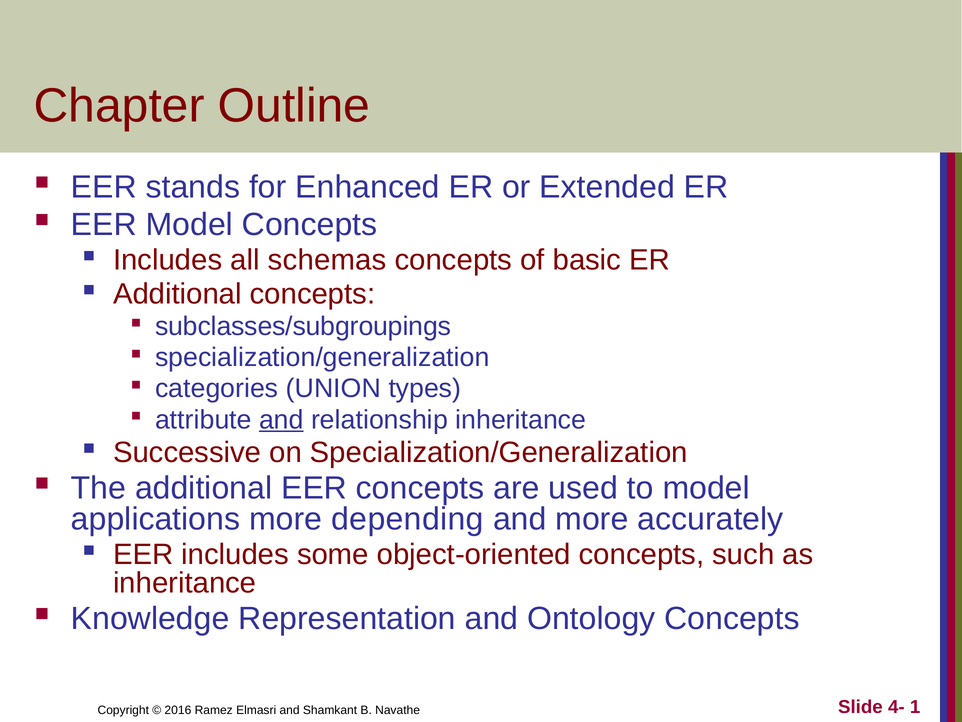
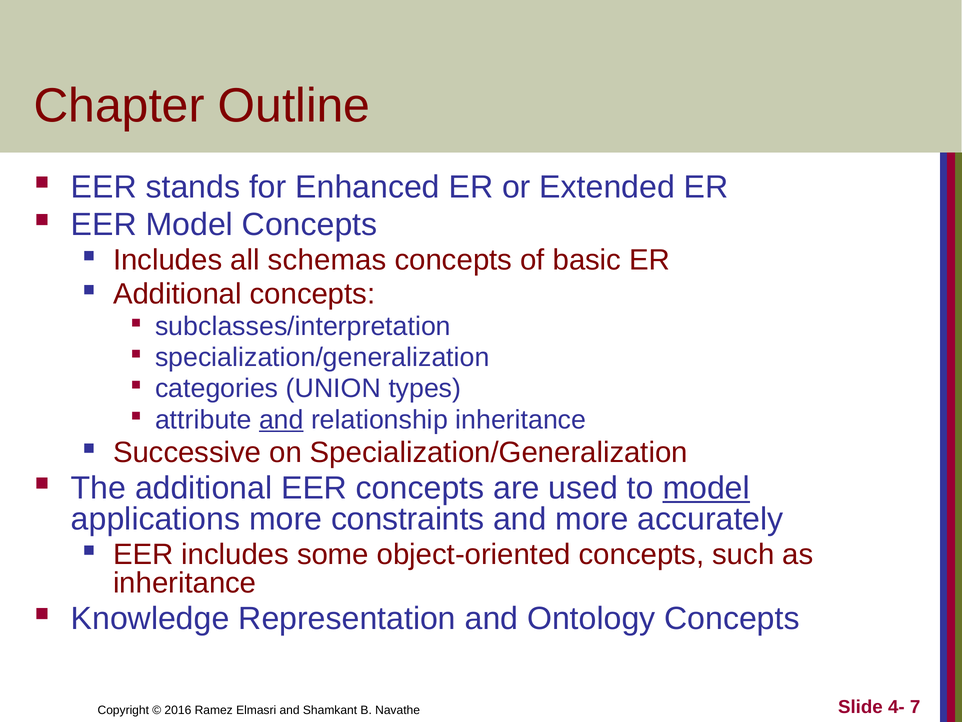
subclasses/subgroupings: subclasses/subgroupings -> subclasses/interpretation (303, 326)
model underline: none -> present (706, 488)
depending: depending -> constraints (408, 519)
1: 1 -> 7 (915, 707)
